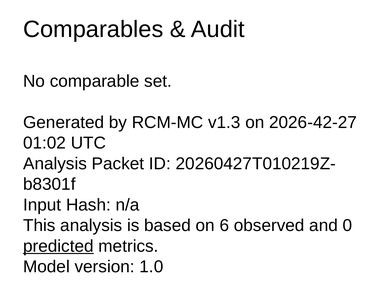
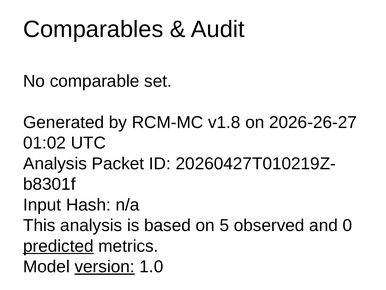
v1.3: v1.3 -> v1.8 (224, 122)
2026-42-27: 2026-42-27 -> 2026-26-27 (313, 122)
6: 6 -> 5 (224, 225)
version underline: none -> present (105, 266)
